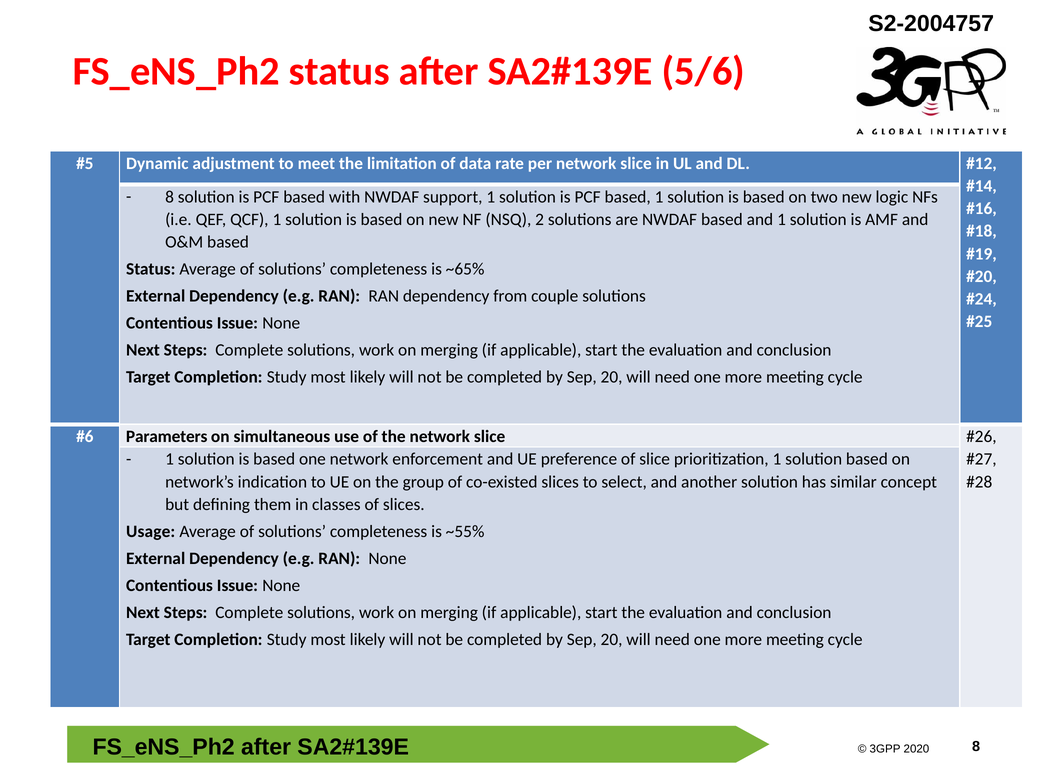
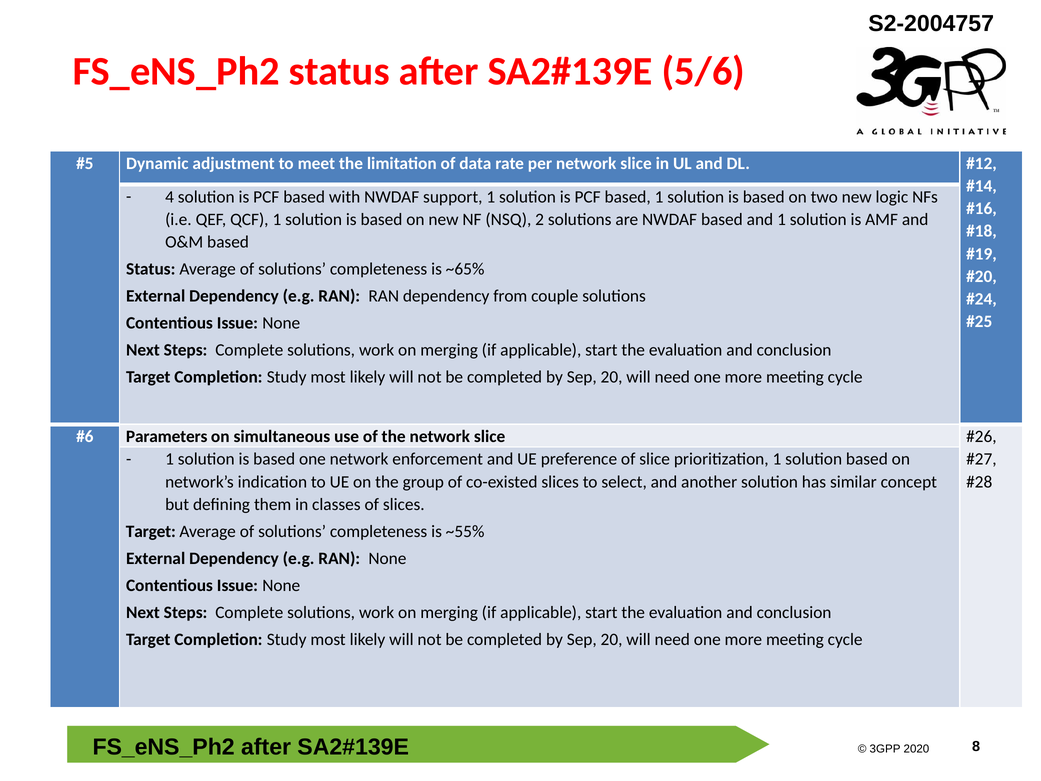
8: 8 -> 4 (170, 197)
Usage: Usage -> Target (151, 531)
